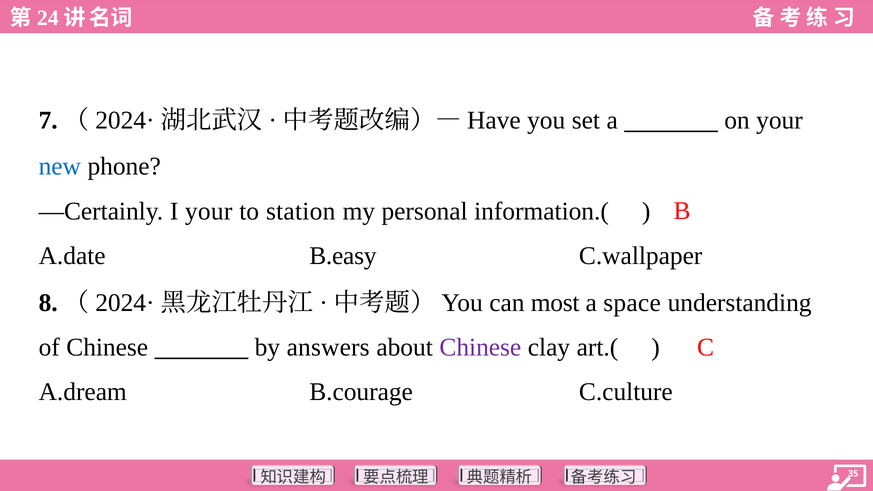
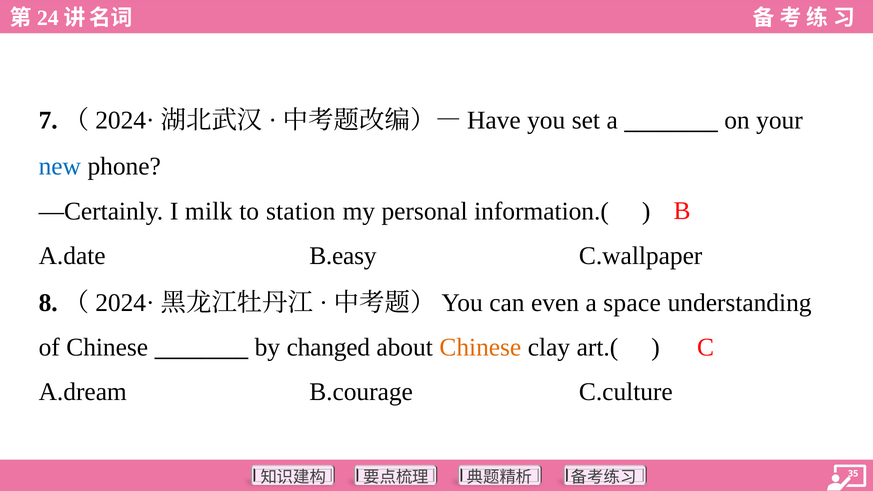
I your: your -> milk (209, 211)
most: most -> even (555, 303)
answers: answers -> changed (328, 347)
Chinese colour: purple -> orange (480, 347)
